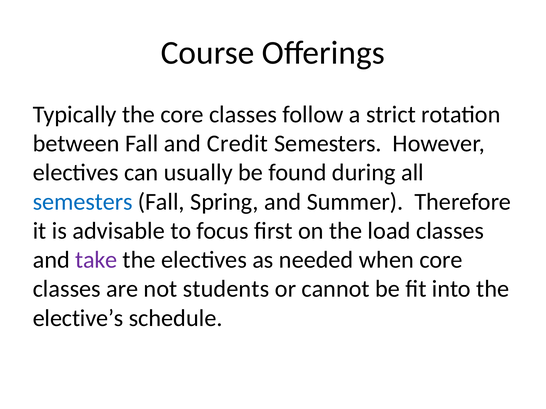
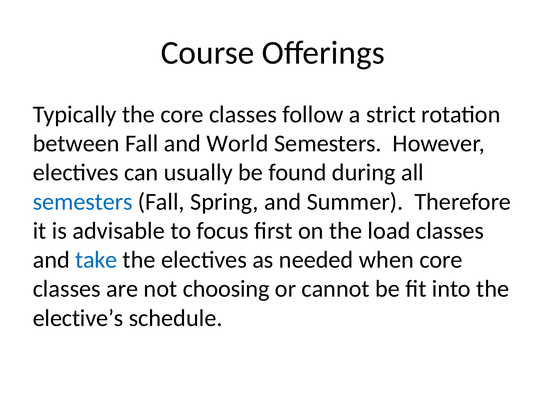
Credit: Credit -> World (237, 144)
take colour: purple -> blue (96, 260)
students: students -> choosing (226, 289)
